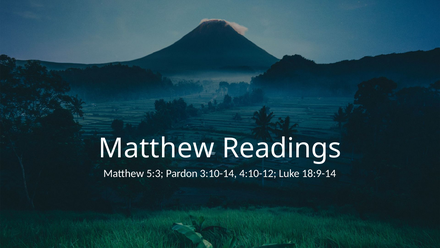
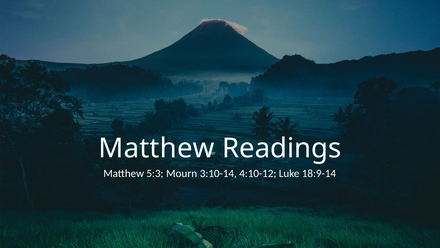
Pardon: Pardon -> Mourn (182, 173)
